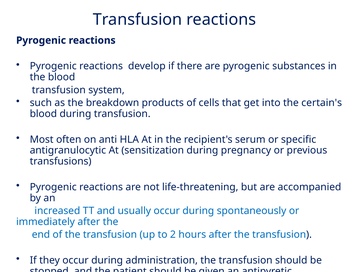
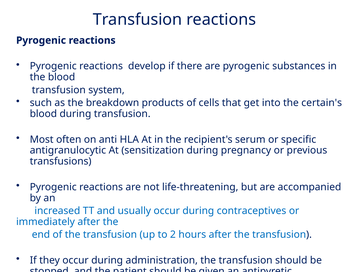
spontaneously: spontaneously -> contraceptives (252, 211)
